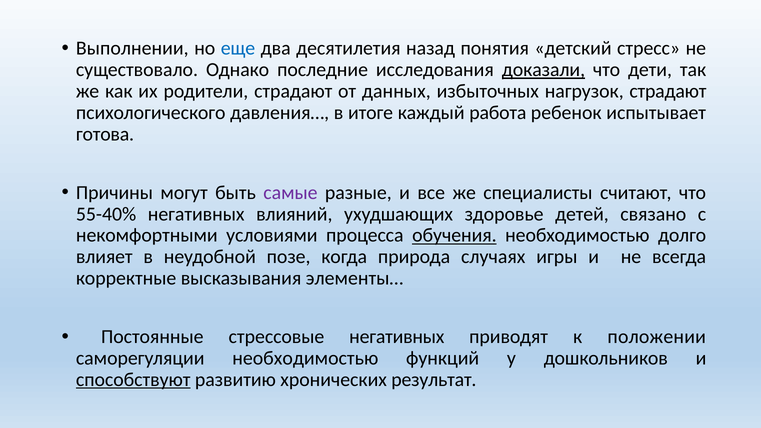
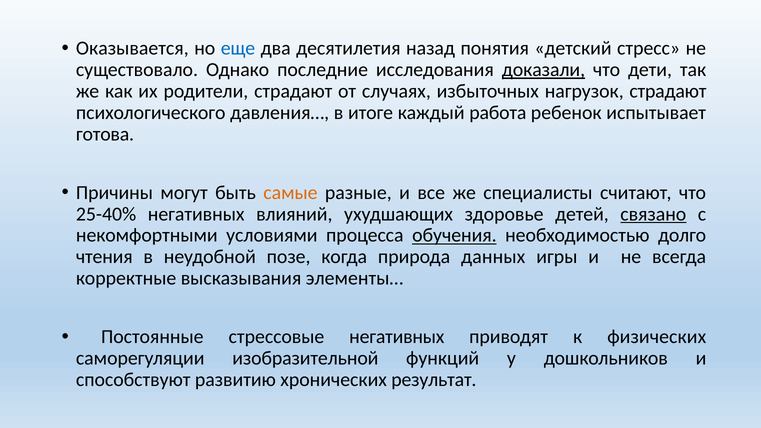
Выполнении: Выполнении -> Оказывается (132, 48)
данных: данных -> случаях (396, 91)
самые colour: purple -> orange (290, 193)
55-40%: 55-40% -> 25-40% (106, 214)
связано underline: none -> present (653, 214)
влияет: влияет -> чтения (104, 257)
случаях: случаях -> данных (493, 257)
положении: положении -> физических (657, 337)
саморегуляции необходимостью: необходимостью -> изобразительной (305, 358)
способствуют underline: present -> none (133, 380)
